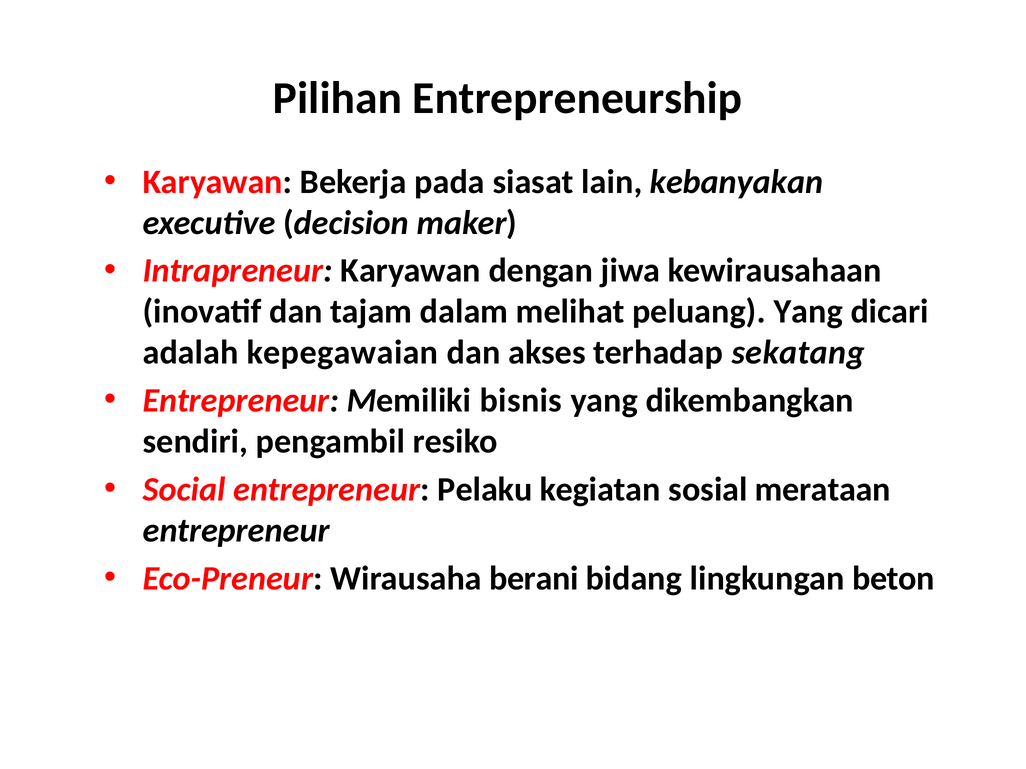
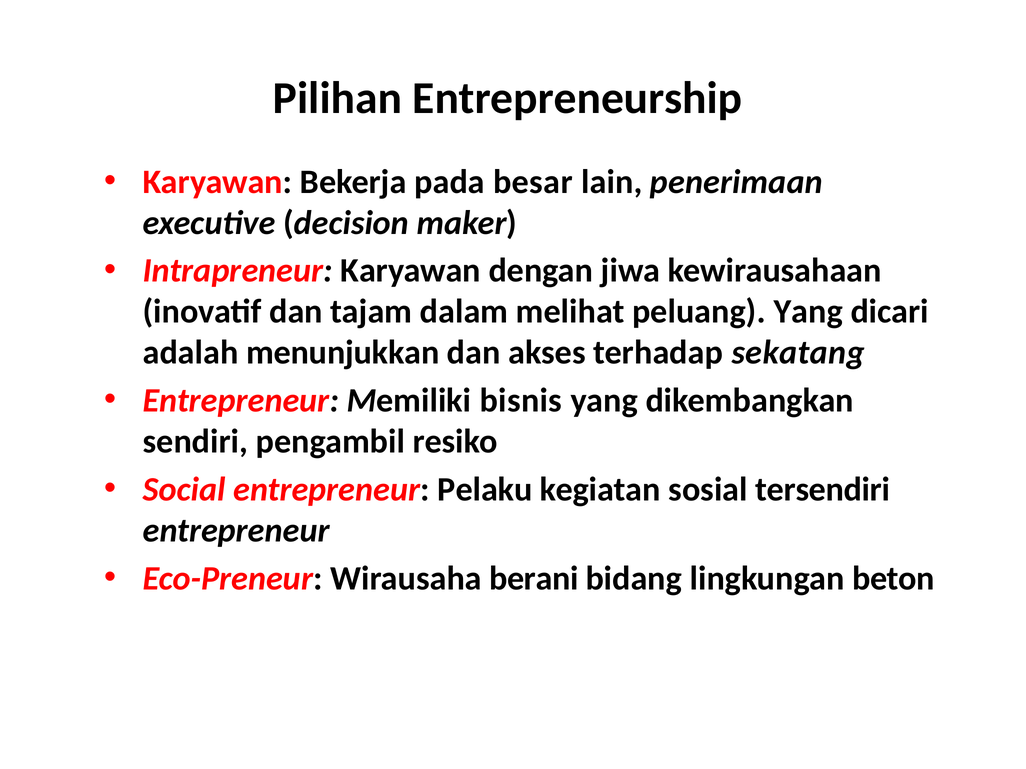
siasat: siasat -> besar (533, 182)
kebanyakan: kebanyakan -> penerimaan (736, 182)
kepegawaian: kepegawaian -> menunjukkan (343, 353)
merataan: merataan -> tersendiri (823, 490)
